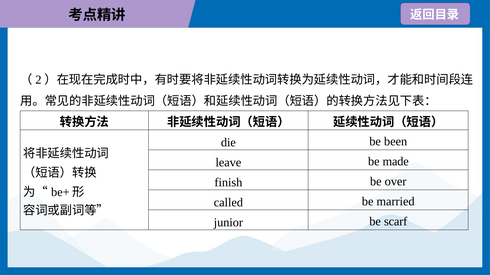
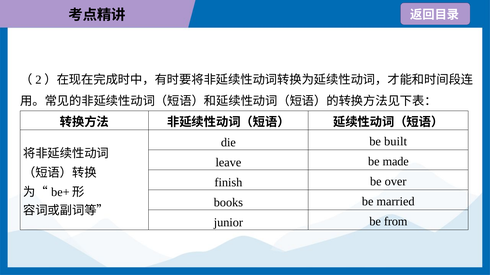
been: been -> built (396, 142)
called: called -> books (228, 203)
scarf: scarf -> from (396, 222)
